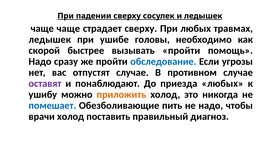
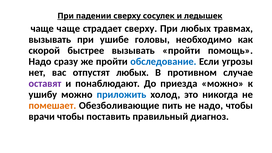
ледышек: ледышек -> вызывать (50, 39)
отпустят случае: случае -> любых (133, 73)
приезда любых: любых -> можно (223, 84)
приложить colour: orange -> blue (121, 95)
помешает colour: blue -> orange (52, 106)
врачи холод: холод -> чтобы (71, 117)
